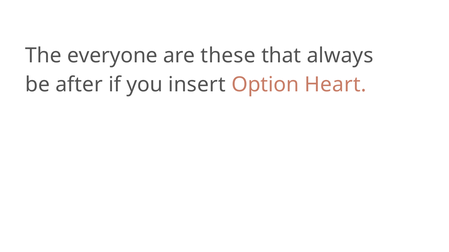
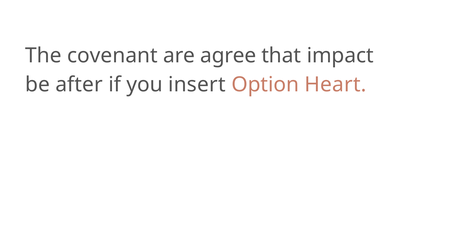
everyone: everyone -> covenant (112, 56)
these: these -> agree (228, 56)
always: always -> impact (340, 56)
